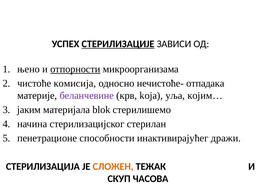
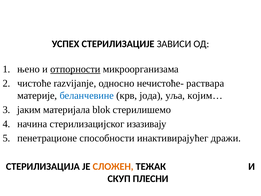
СТЕРИЛИЗАЦИЈЕ underline: present -> none (118, 44)
комисија: комисија -> razvijanje (75, 83)
отпадака: отпадака -> раствара (205, 83)
беланчевине colour: purple -> blue (87, 95)
koja: koja -> јода (151, 95)
стерилан: стерилан -> изазивају (147, 124)
ЧАСОВА: ЧАСОВА -> ПЛЕСНИ (151, 178)
